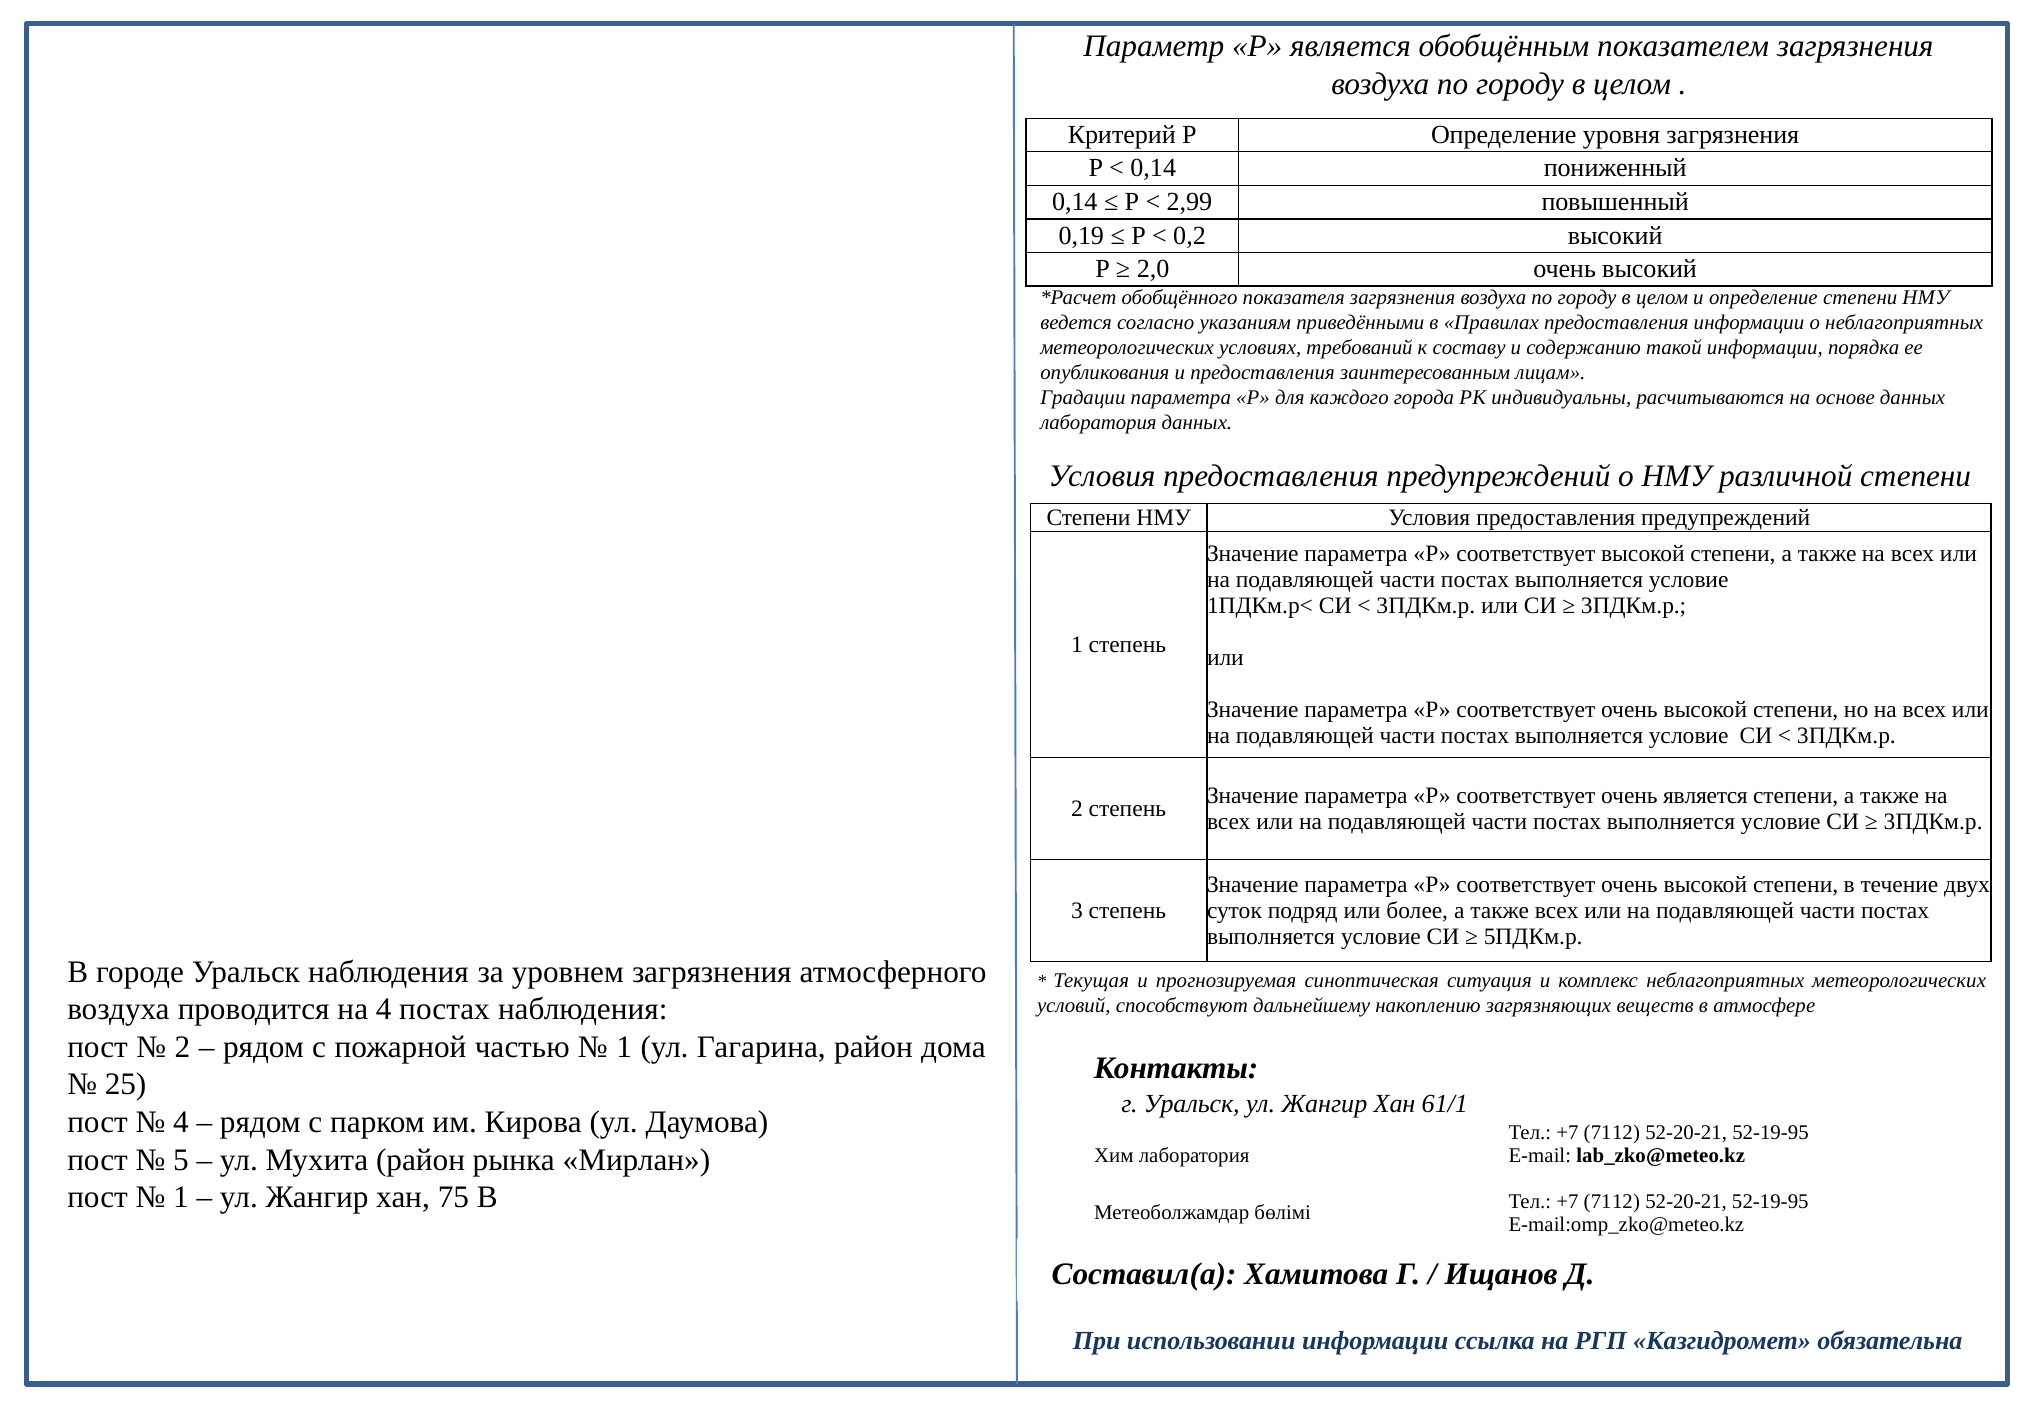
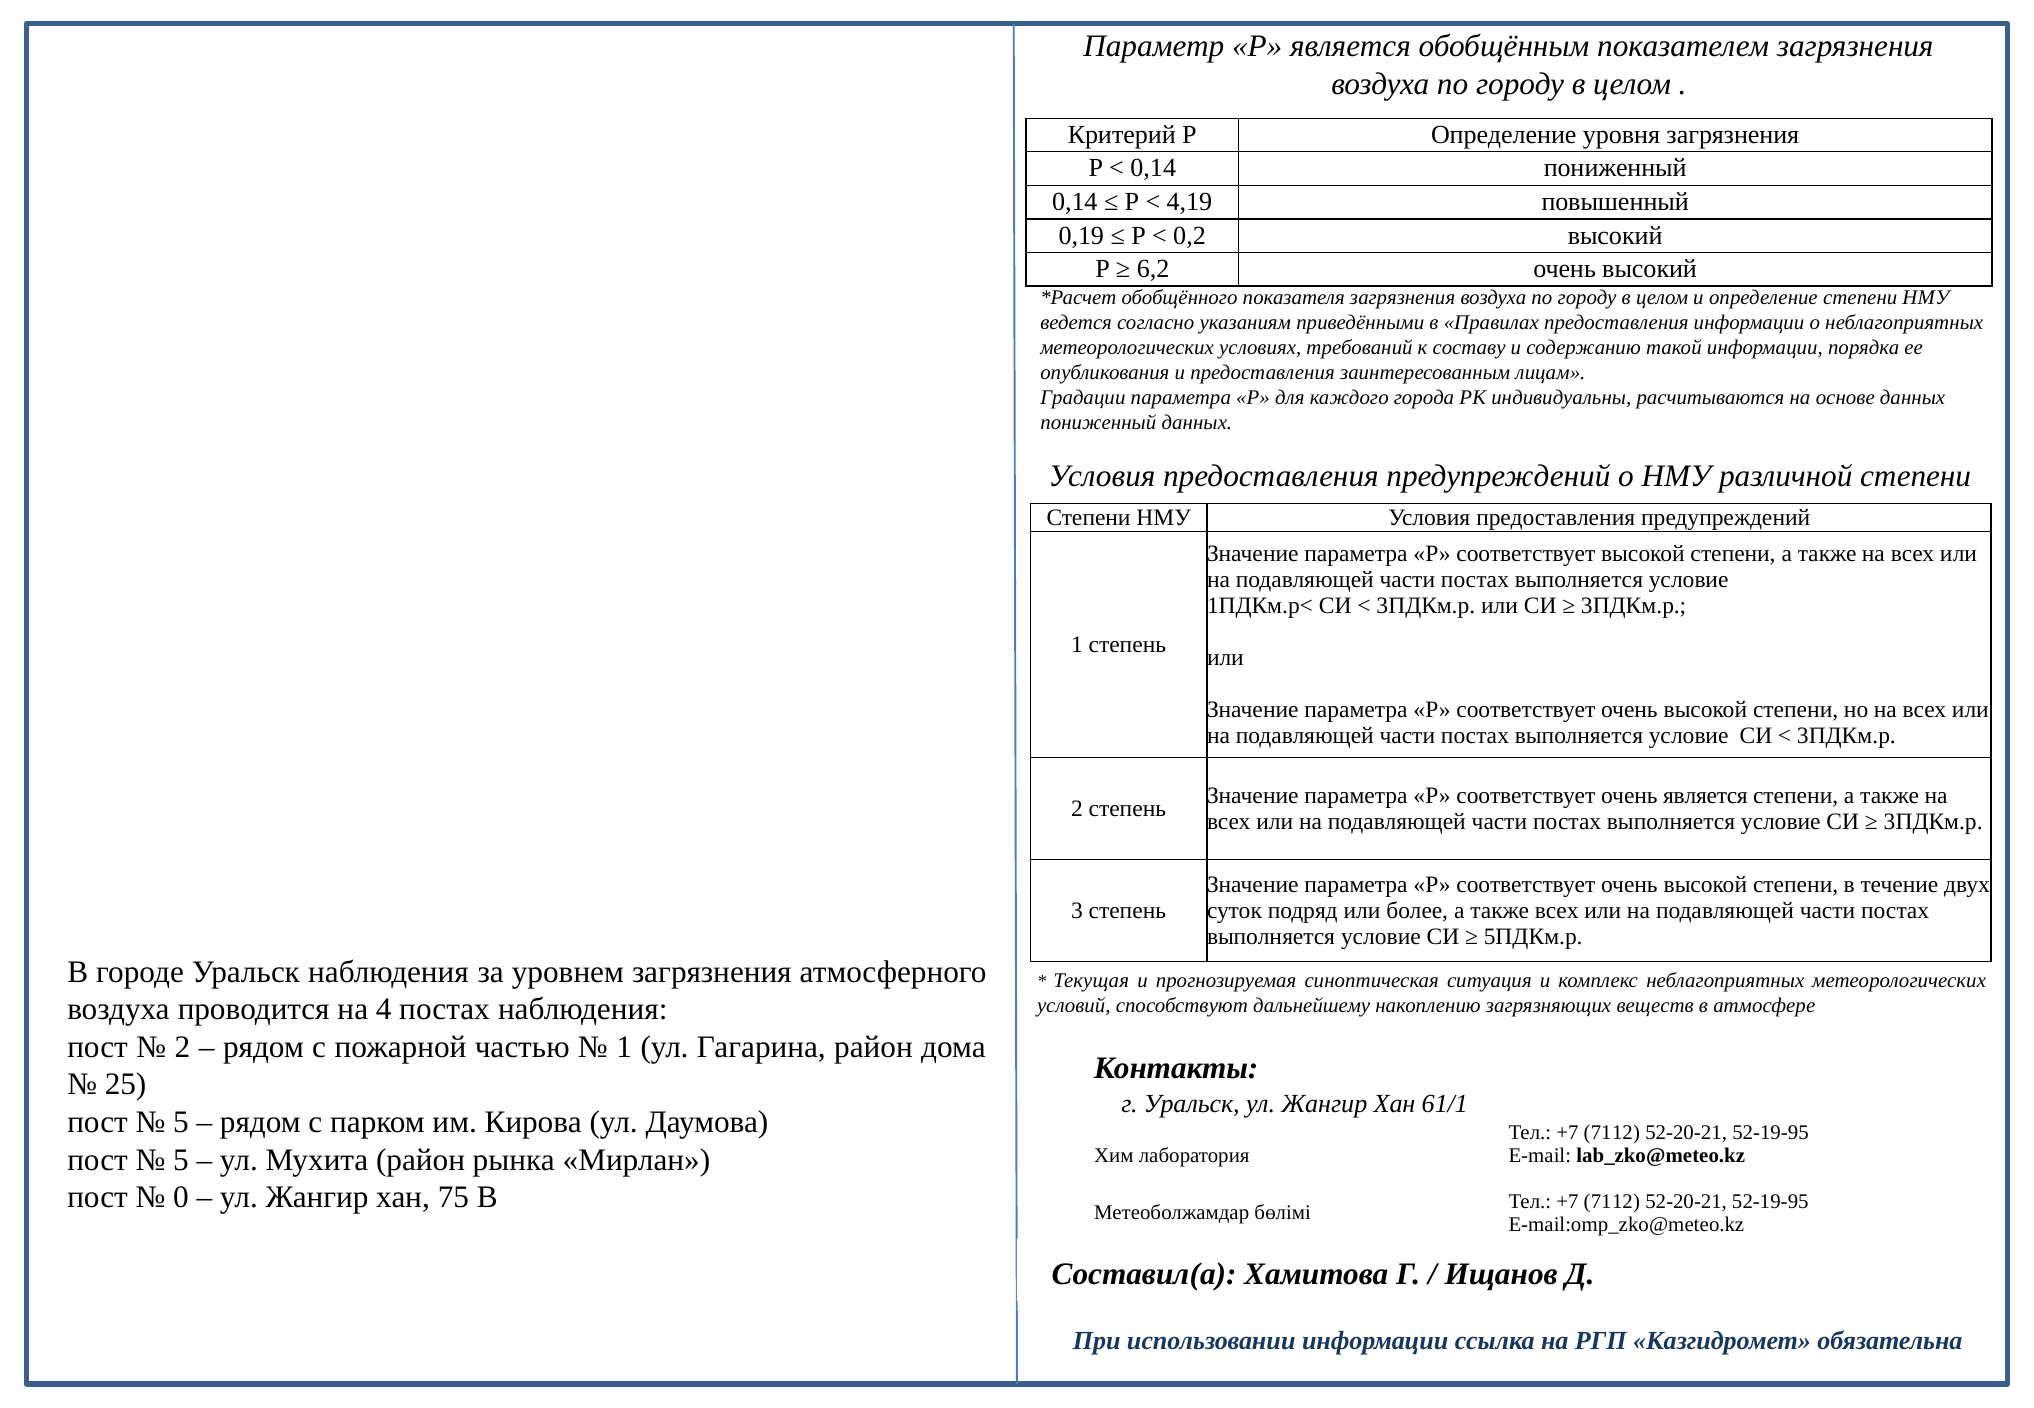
2,99: 2,99 -> 4,19 (1189, 202)
2,0: 2,0 -> 6,2 (1153, 269)
лаборатория: лаборатория -> пониженный (1098, 423)
4: 4 -> 5 (181, 1122)
1: 1 -> 0 (181, 1197)
